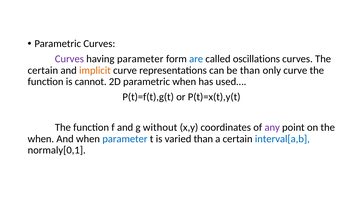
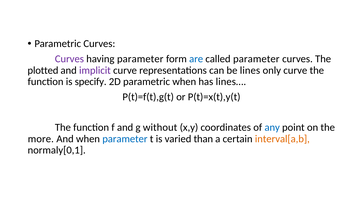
called oscillations: oscillations -> parameter (256, 59)
certain: certain -> plotted (43, 70)
implicit colour: orange -> purple (95, 70)
be than: than -> lines (250, 70)
cannot: cannot -> specify (91, 82)
used…: used… -> lines… (231, 82)
any colour: purple -> blue (272, 127)
when: when -> more (41, 139)
interval[a,b colour: blue -> orange (282, 139)
